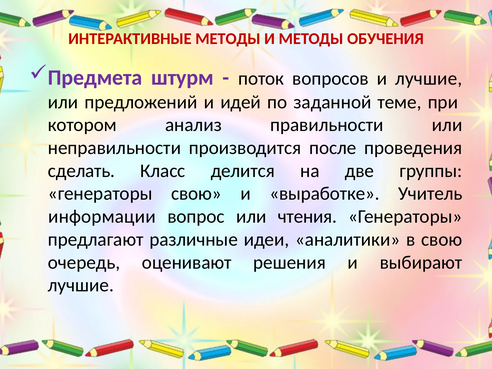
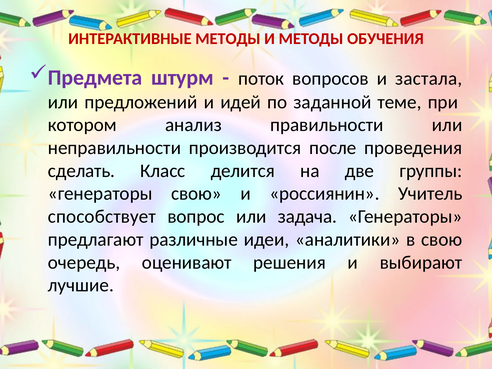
и лучшие: лучшие -> застала (429, 79)
выработке: выработке -> россиянин (325, 194)
информации: информации -> способствует (102, 217)
чтения: чтения -> задача (307, 217)
